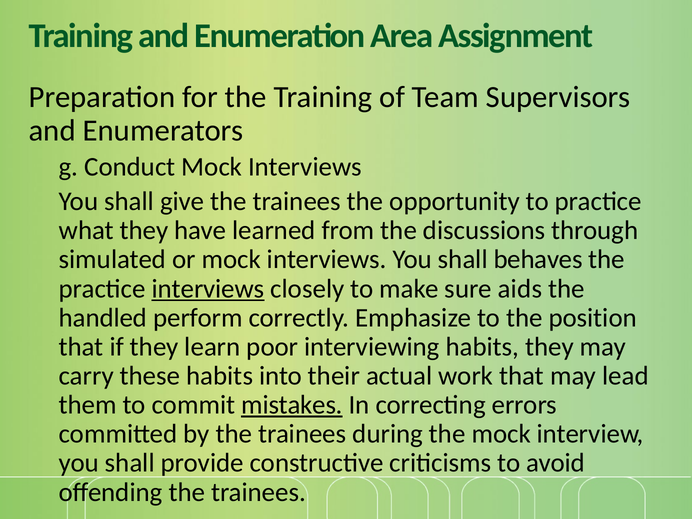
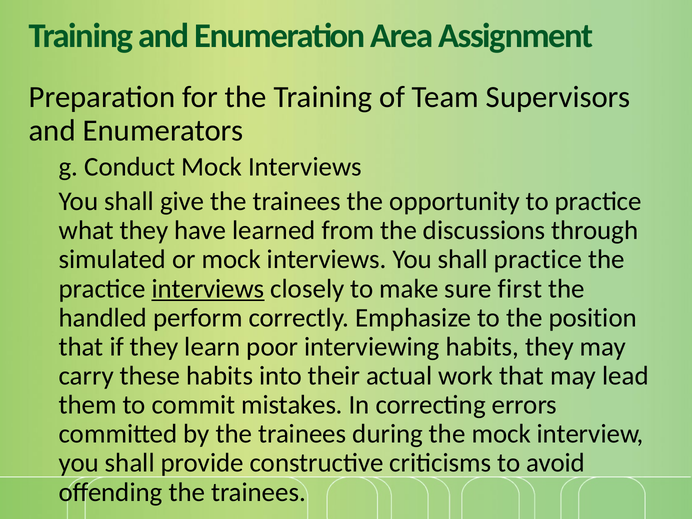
shall behaves: behaves -> practice (538, 260)
aids: aids -> first (520, 289)
mistakes underline: present -> none (292, 405)
